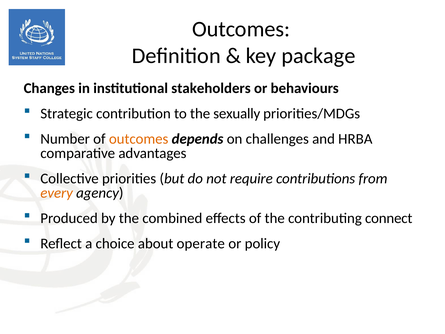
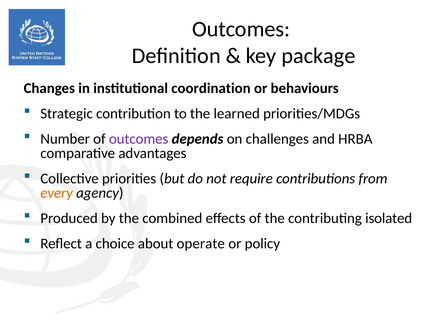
stakeholders: stakeholders -> coordination (211, 88)
sexually: sexually -> learned (237, 114)
outcomes colour: orange -> purple (139, 139)
connect: connect -> isolated (389, 218)
